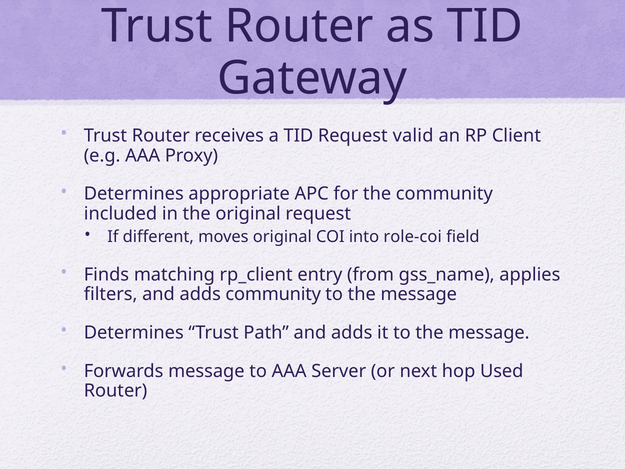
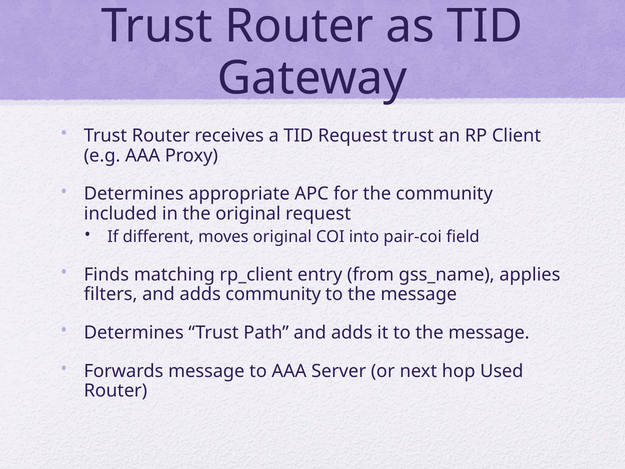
Request valid: valid -> trust (413, 136)
role-coi: role-coi -> pair-coi (413, 237)
